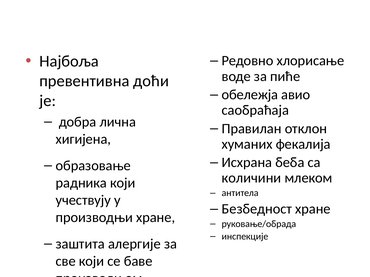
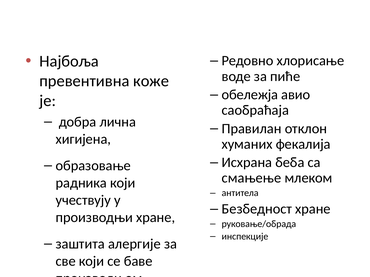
доћи: доћи -> коже (151, 81)
количини: количини -> смањење (251, 178)
